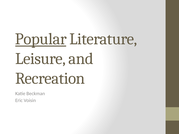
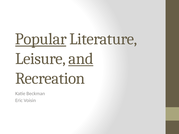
and underline: none -> present (81, 59)
